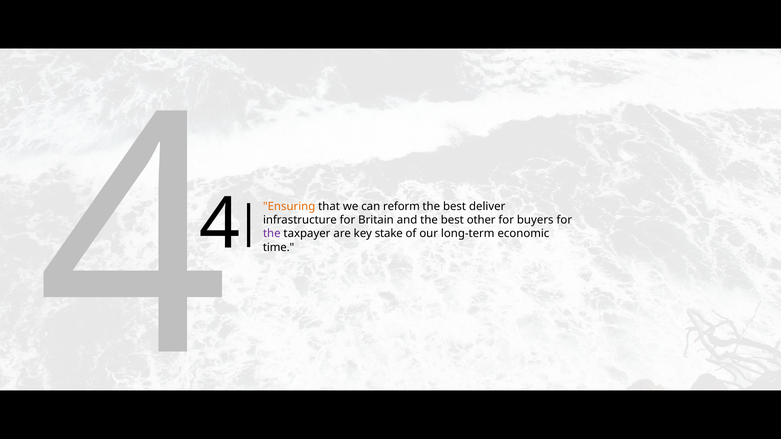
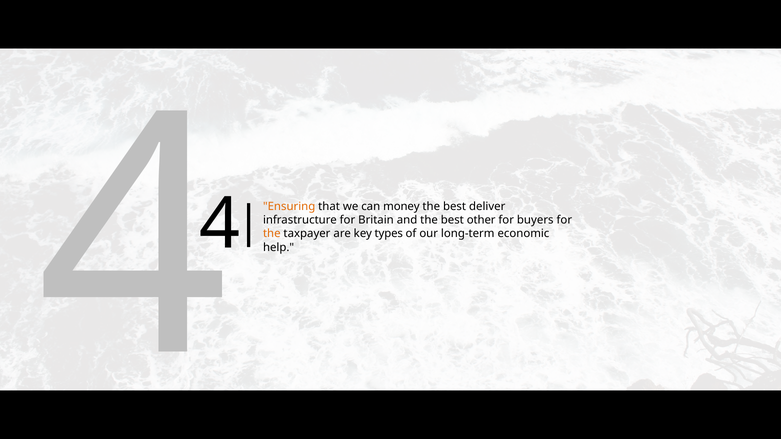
reform: reform -> money (401, 207)
the colour: purple -> orange (272, 234)
stake: stake -> types (389, 234)
time: time -> help (279, 248)
